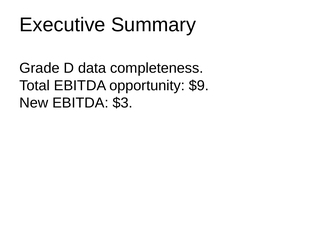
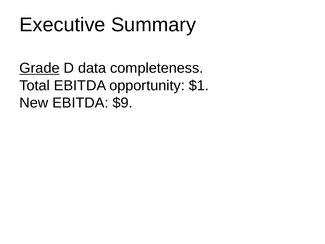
Grade underline: none -> present (40, 68)
$9: $9 -> $1 (199, 85)
$3: $3 -> $9 (123, 103)
